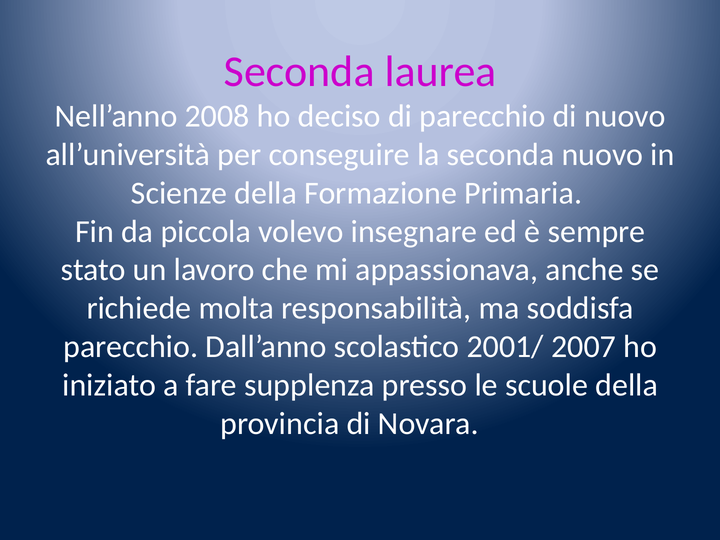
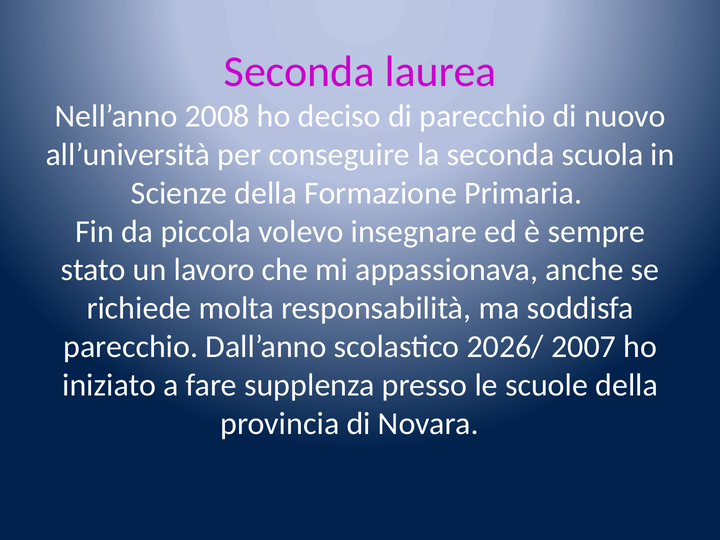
seconda nuovo: nuovo -> scuola (603, 155)
2001/: 2001/ -> 2026/ (505, 347)
